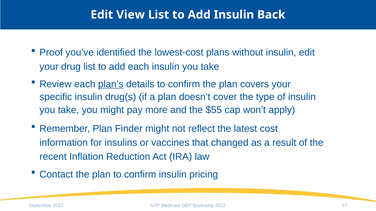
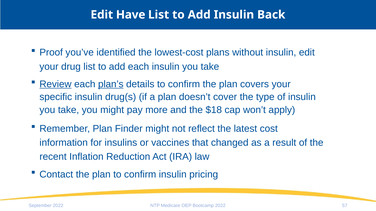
View: View -> Have (131, 15)
Review underline: none -> present (55, 84)
$55: $55 -> $18 (214, 110)
